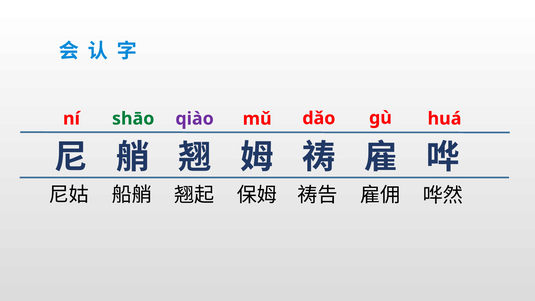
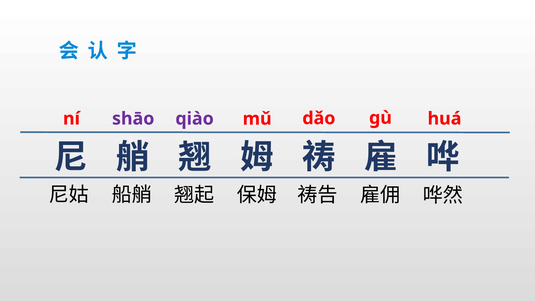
shāo colour: green -> purple (133, 119)
